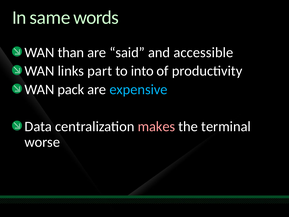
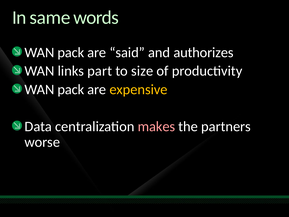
than: than -> pack (71, 52)
accessible: accessible -> authorizes (203, 52)
into: into -> size (142, 71)
expensive colour: light blue -> yellow (138, 89)
terminal: terminal -> partners (226, 126)
